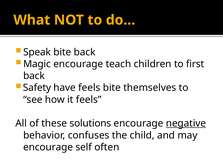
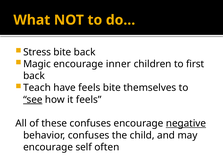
Speak: Speak -> Stress (37, 52)
teach: teach -> inner (118, 64)
Safety: Safety -> Teach (37, 88)
see underline: none -> present (33, 100)
these solutions: solutions -> confuses (90, 124)
